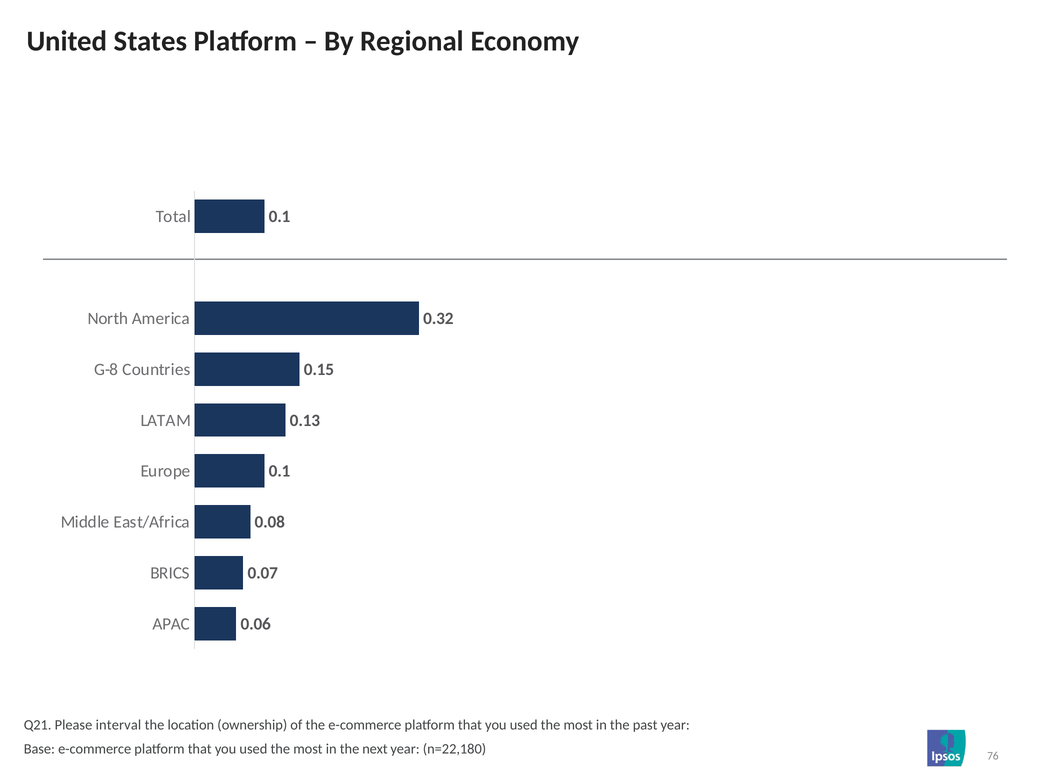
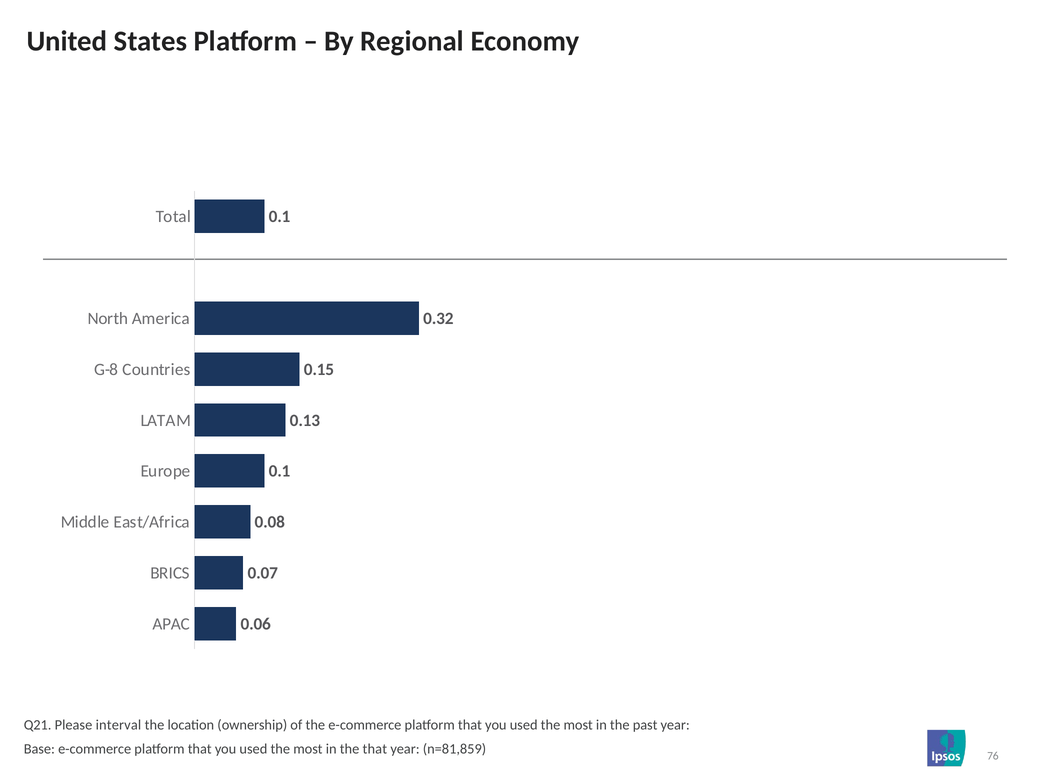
the next: next -> that (375, 749)
n=22,180: n=22,180 -> n=81,859 (454, 749)
